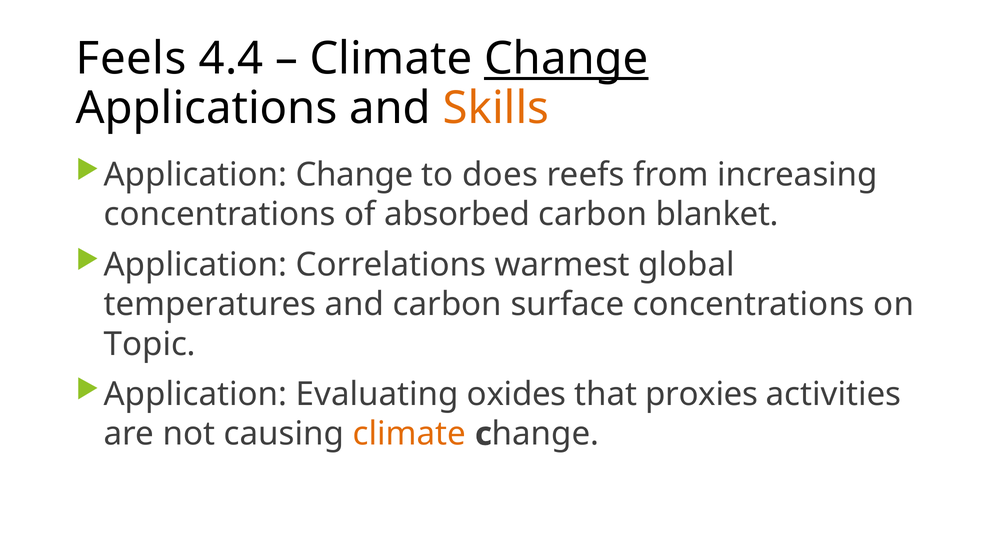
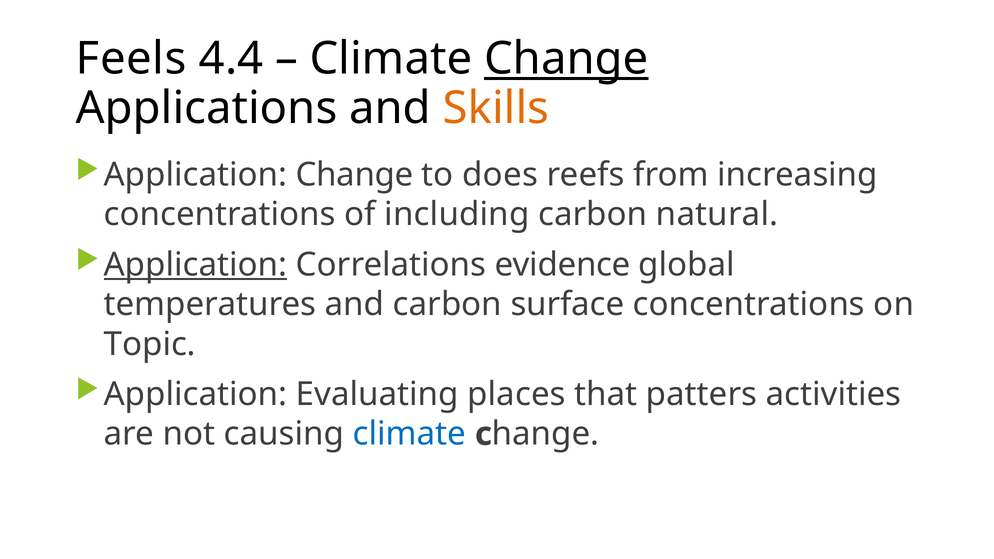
absorbed: absorbed -> including (457, 215)
blanket: blanket -> natural (717, 215)
Application underline: none -> present (195, 265)
warmest: warmest -> evidence (563, 265)
oxides: oxides -> places (516, 394)
proxies: proxies -> patters (702, 394)
climate colour: orange -> blue (409, 434)
